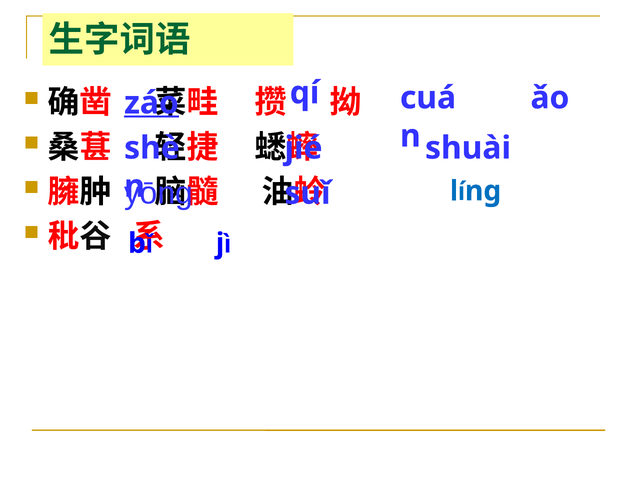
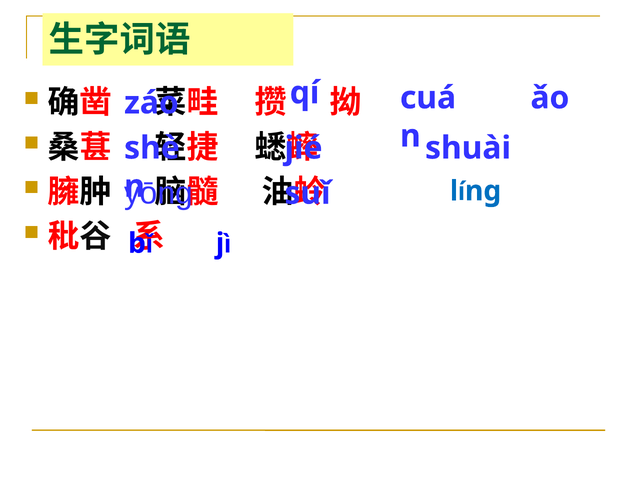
záo underline: present -> none (151, 103)
